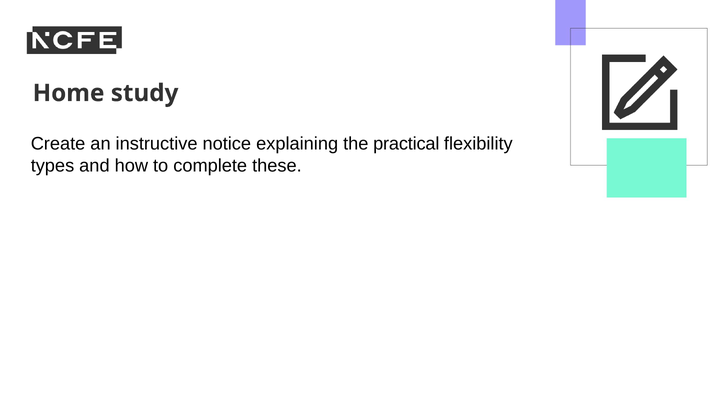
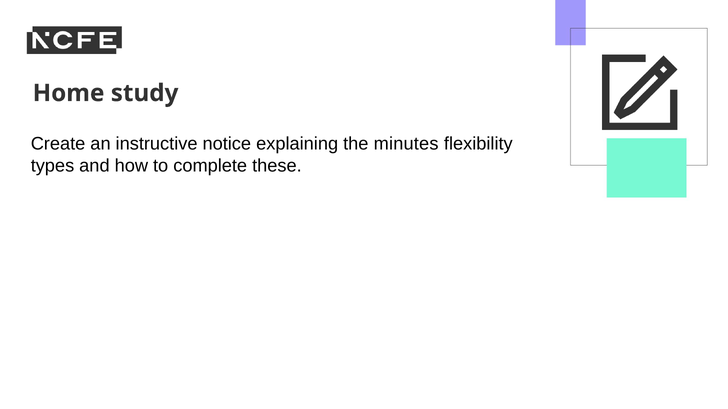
practical: practical -> minutes (406, 144)
